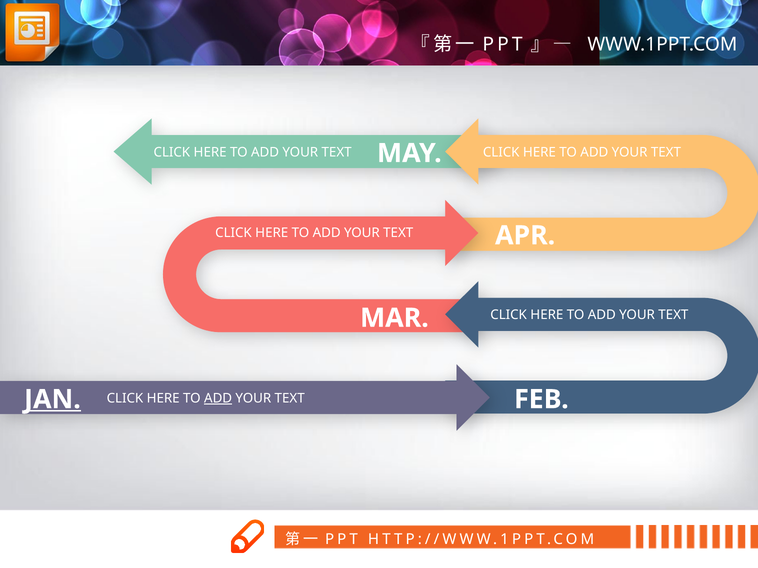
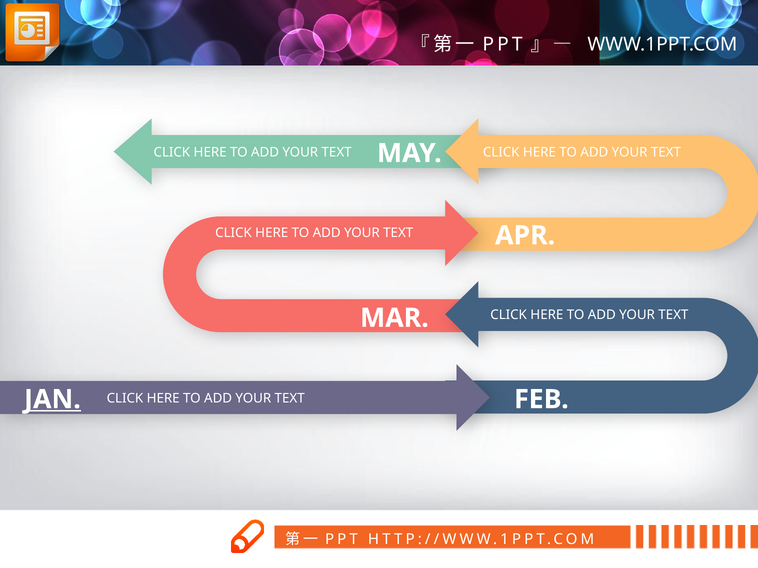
ADD underline: present -> none (218, 399)
